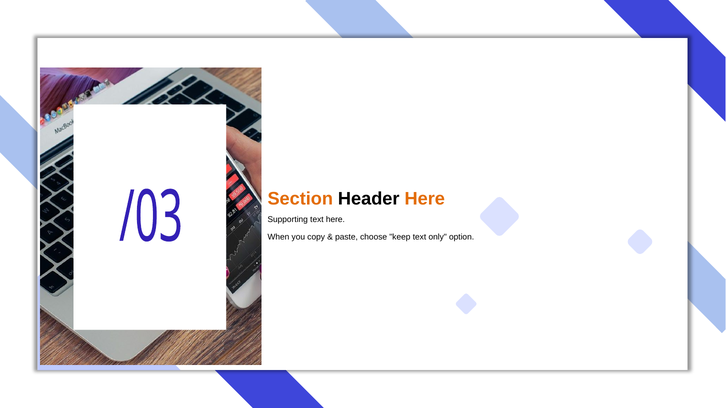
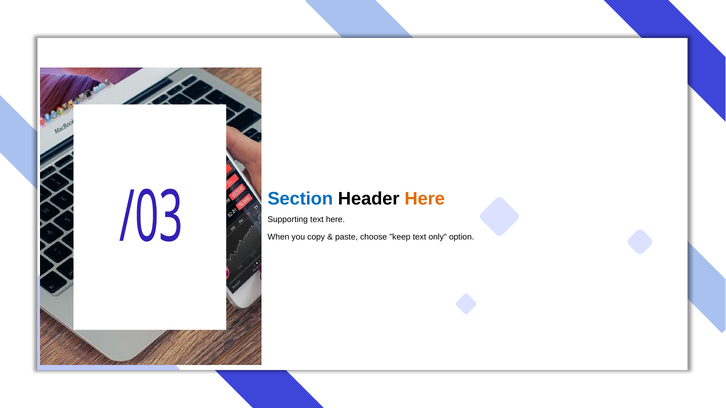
Section colour: orange -> blue (300, 199)
